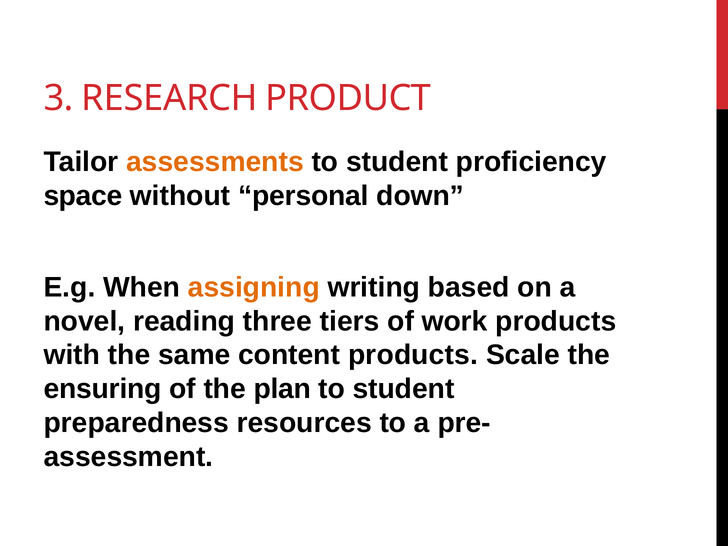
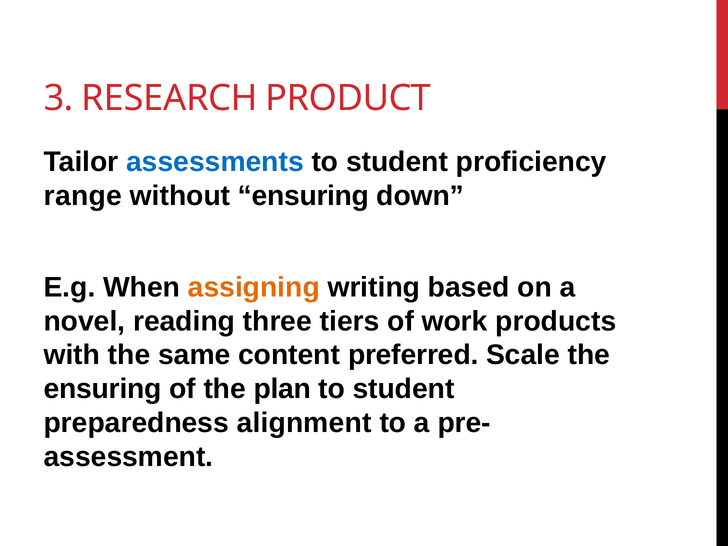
assessments colour: orange -> blue (215, 162)
space: space -> range (83, 196)
without personal: personal -> ensuring (303, 196)
content products: products -> preferred (413, 355)
resources: resources -> alignment (304, 423)
